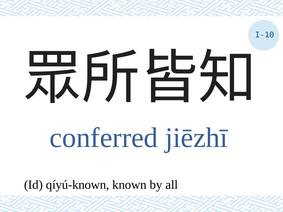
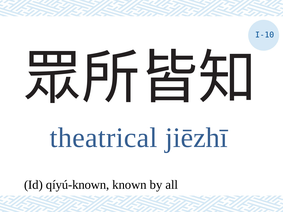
conferred: conferred -> theatrical (104, 138)
